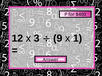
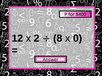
3: 3 -> 2 (37, 39)
9: 9 -> 8 (58, 39)
1: 1 -> 0 (78, 39)
